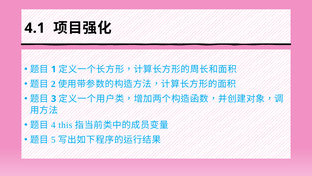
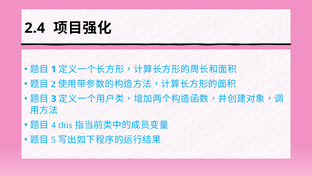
4.1: 4.1 -> 2.4 (35, 28)
